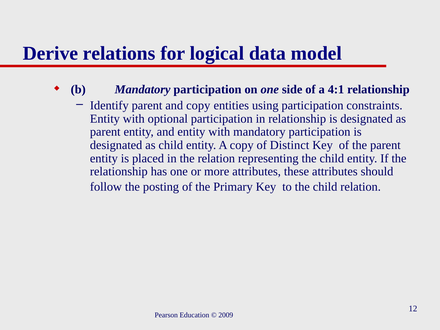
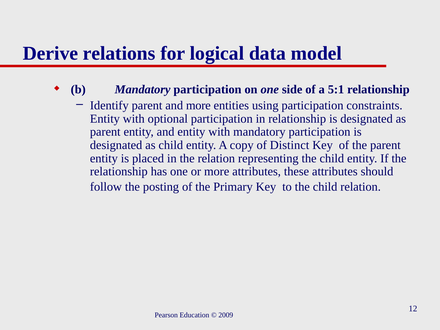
4:1: 4:1 -> 5:1 (336, 89)
and copy: copy -> more (198, 106)
